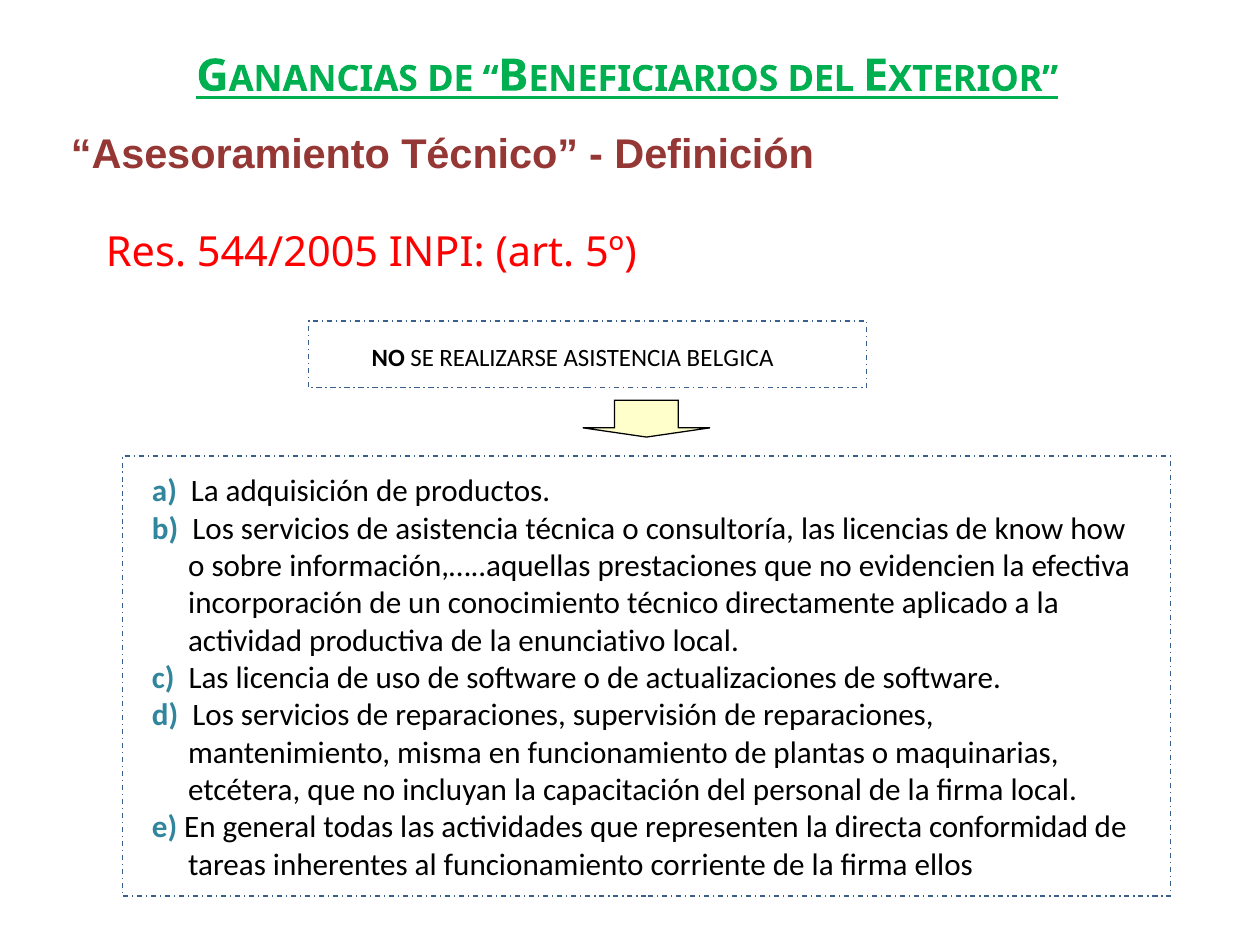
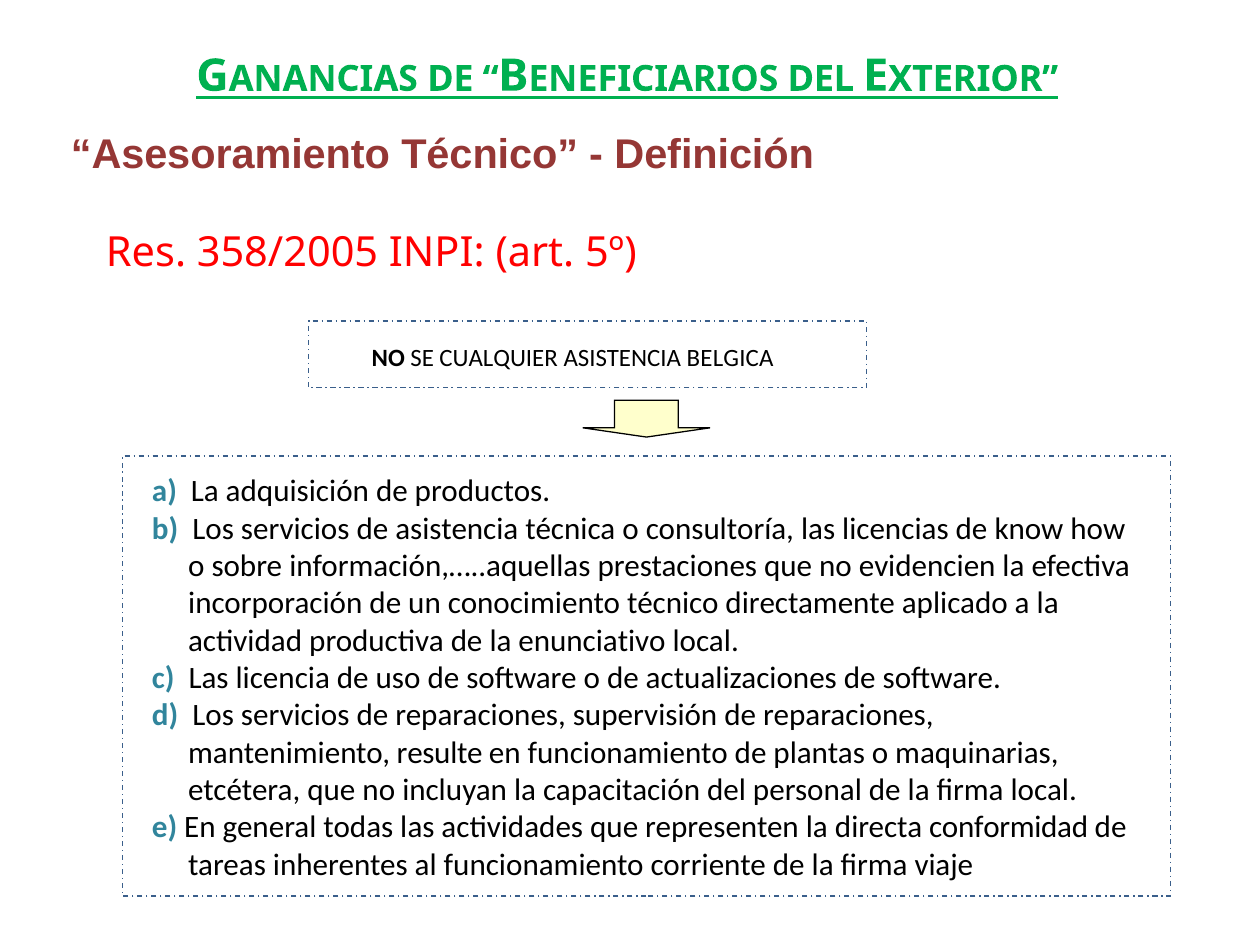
544/2005: 544/2005 -> 358/2005 (287, 252)
REALIZARSE: REALIZARSE -> CUALQUIER (499, 359)
misma: misma -> resulte (440, 753)
ellos: ellos -> viaje (944, 865)
